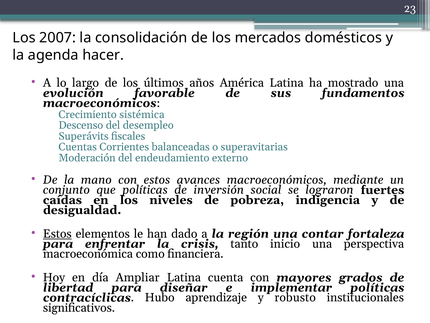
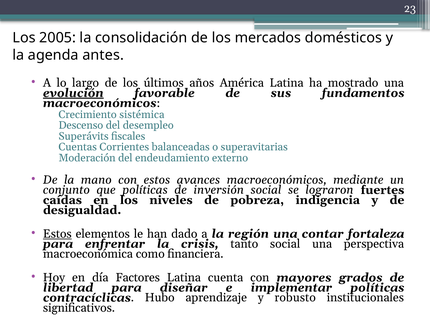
2007: 2007 -> 2005 (58, 38)
hacer: hacer -> antes (103, 55)
evolución underline: none -> present (73, 93)
tanto inicio: inicio -> social (285, 243)
Ampliar: Ampliar -> Factores (138, 277)
